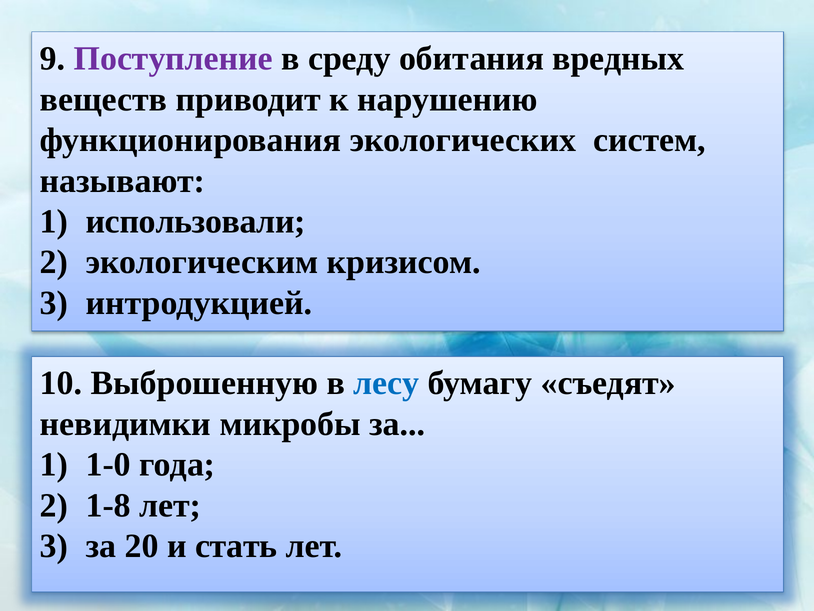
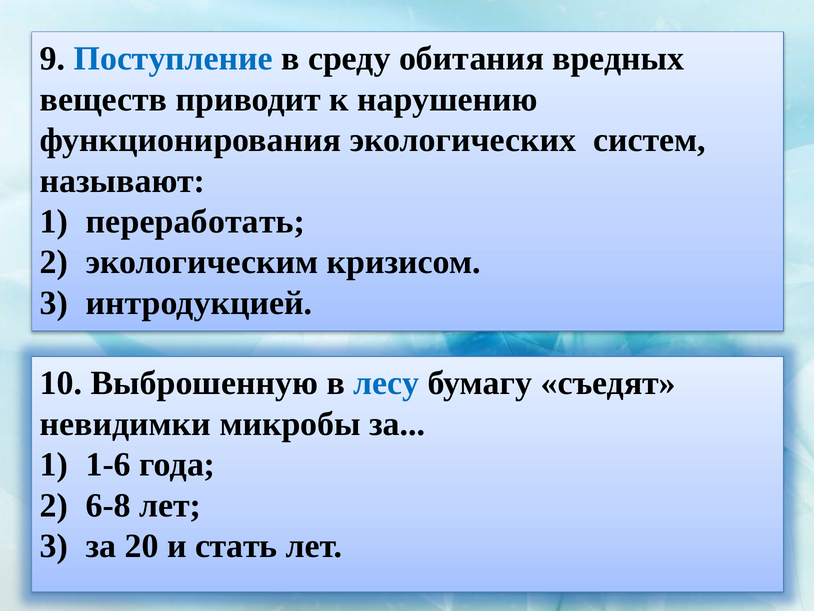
Поступление colour: purple -> blue (173, 59)
использовали: использовали -> переработать (196, 221)
1-0: 1-0 -> 1-6 (108, 464)
1-8: 1-8 -> 6-8 (108, 505)
